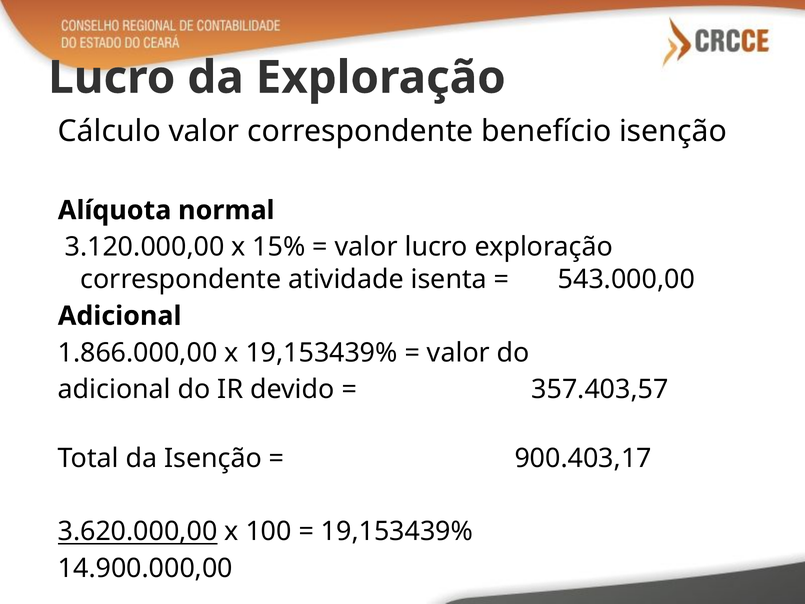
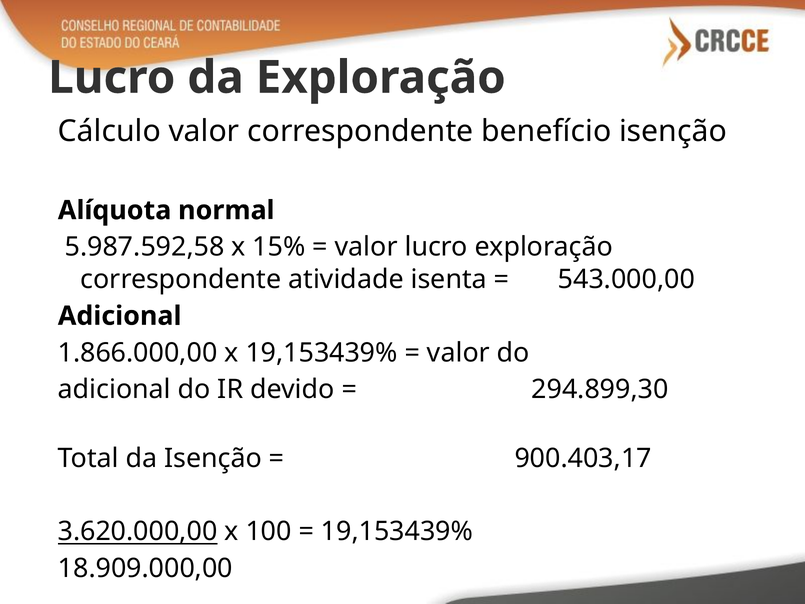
3.120.000,00: 3.120.000,00 -> 5.987.592,58 (145, 247)
357.403,57: 357.403,57 -> 294.899,30 (600, 389)
14.900.000,00: 14.900.000,00 -> 18.909.000,00 (145, 568)
